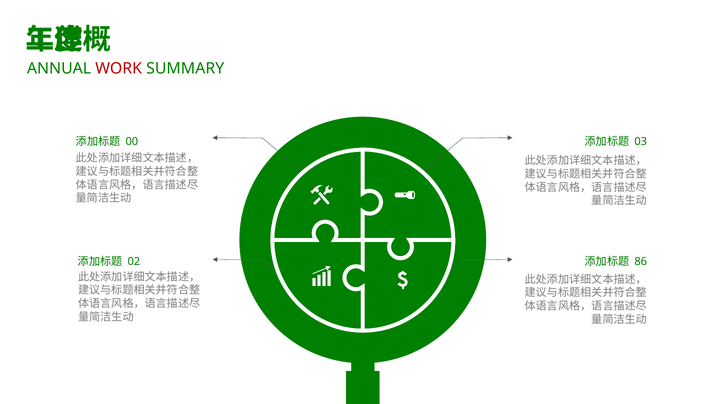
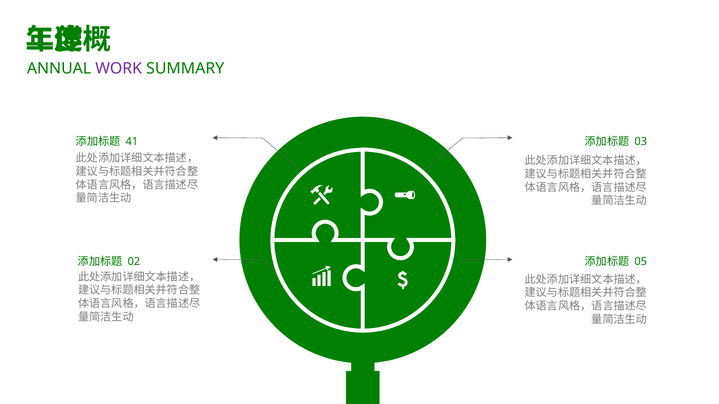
WORK colour: red -> purple (119, 68)
00: 00 -> 41 (132, 142)
86: 86 -> 05 (641, 262)
